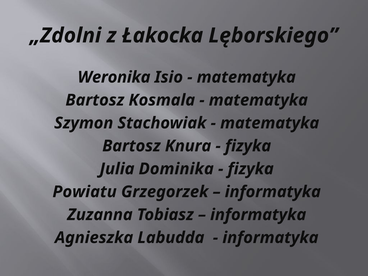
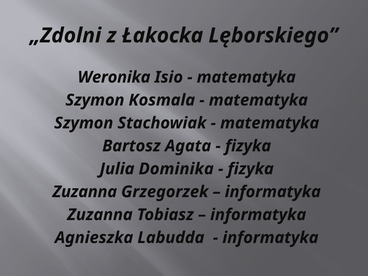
Bartosz: Bartosz -> Szymon (95, 100)
Knura: Knura -> Agata (188, 146)
Powiatu: Powiatu -> Zuzanna (85, 192)
